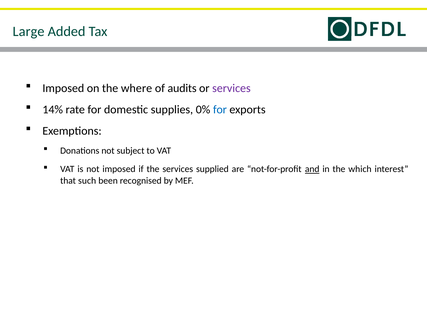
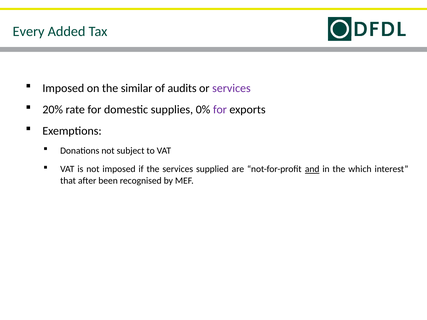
Large: Large -> Every (29, 31)
where: where -> similar (137, 88)
14%: 14% -> 20% (53, 110)
for colour: blue -> purple (220, 110)
such: such -> after (87, 181)
